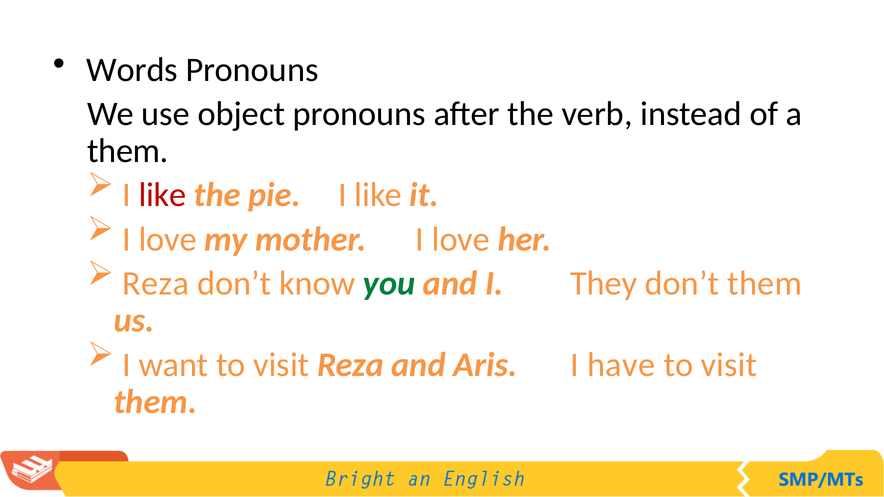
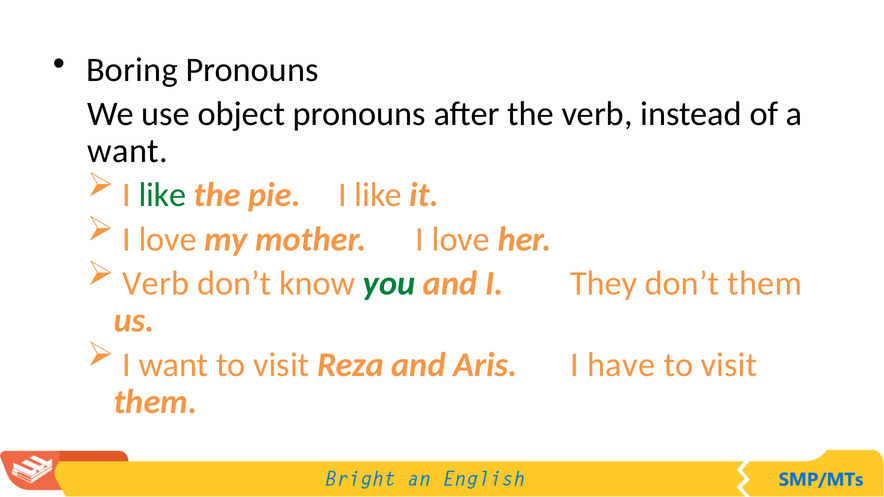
Words: Words -> Boring (132, 70)
them: them -> want (128, 151)
like colour: red -> green (162, 195)
Reza: Reza -> Verb (156, 284)
